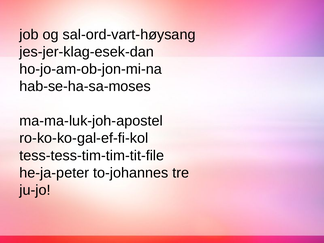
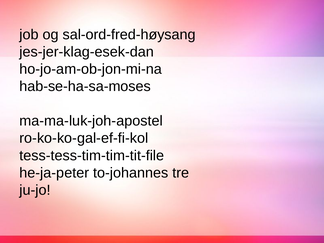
sal-ord-vart-høysang: sal-ord-vart-høysang -> sal-ord-fred-høysang (129, 35)
